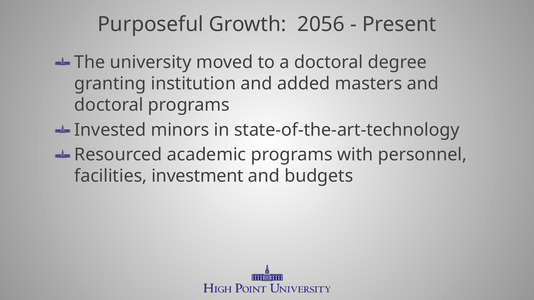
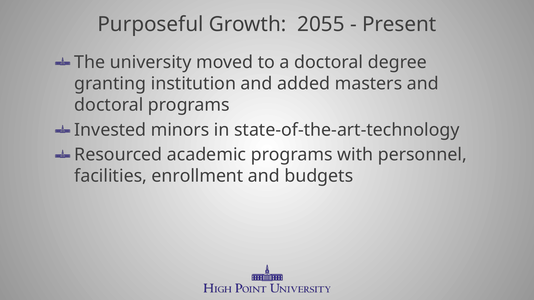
2056: 2056 -> 2055 (321, 24)
investment: investment -> enrollment (197, 176)
